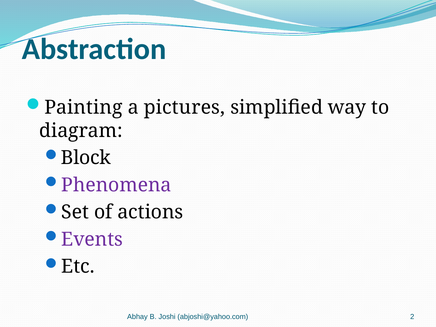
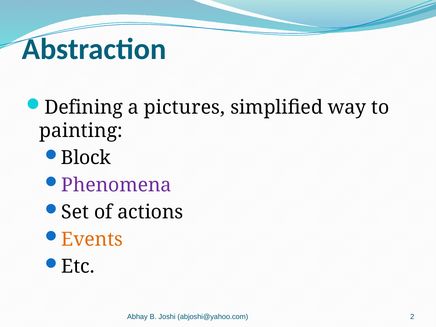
Painting: Painting -> Defining (84, 107)
diagram: diagram -> painting (81, 131)
Events colour: purple -> orange (92, 239)
